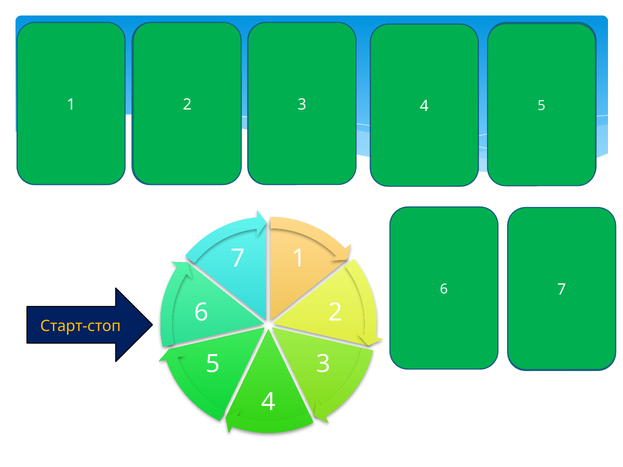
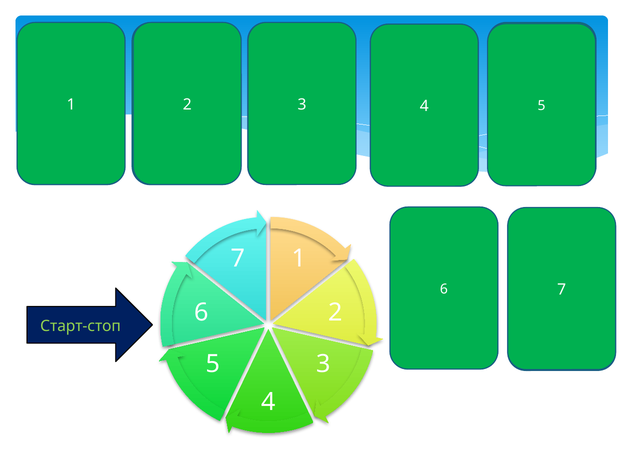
Старт-стоп colour: yellow -> light green (81, 326)
